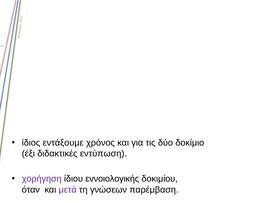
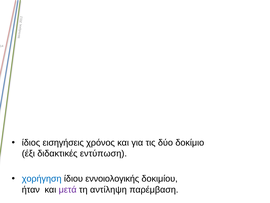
εντάξουμε: εντάξουμε -> εισηγήσεις (63, 142)
χορήγηση colour: purple -> blue (42, 178)
όταν: όταν -> ήταν (31, 189)
γνώσεων: γνώσεων -> αντίληψη (108, 189)
